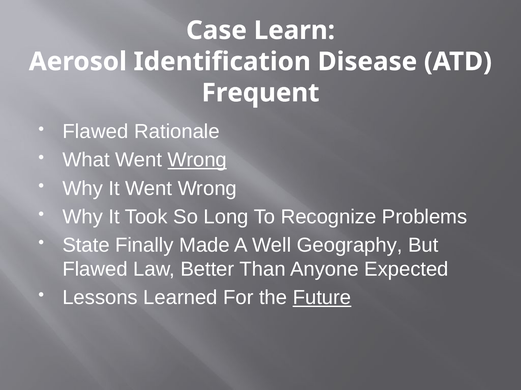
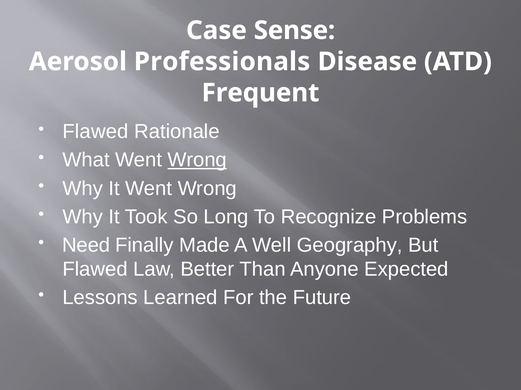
Learn: Learn -> Sense (294, 30)
Identification: Identification -> Professionals (222, 62)
State: State -> Need (86, 245)
Future underline: present -> none (322, 298)
